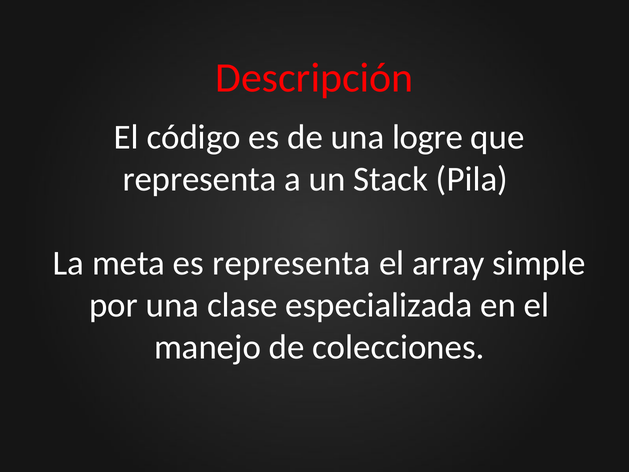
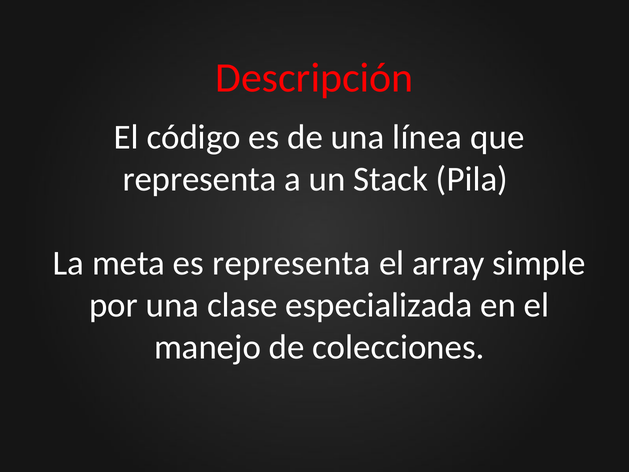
logre: logre -> línea (427, 137)
